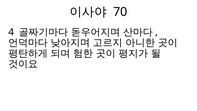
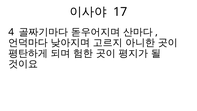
70: 70 -> 17 (120, 12)
